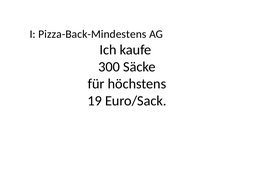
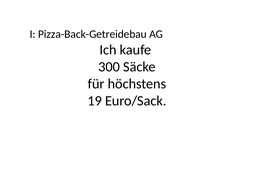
Pizza-Back-Mindestens: Pizza-Back-Mindestens -> Pizza-Back-Getreidebau (92, 34)
